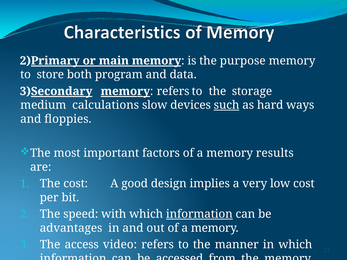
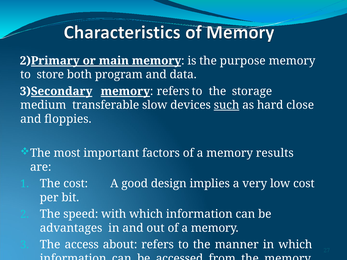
calculations: calculations -> transferable (106, 105)
ways: ways -> close (300, 105)
information underline: present -> none (199, 214)
video: video -> about (120, 245)
